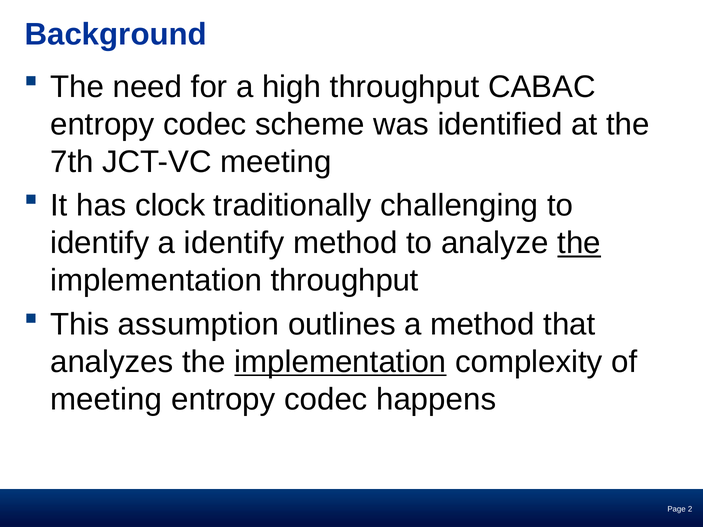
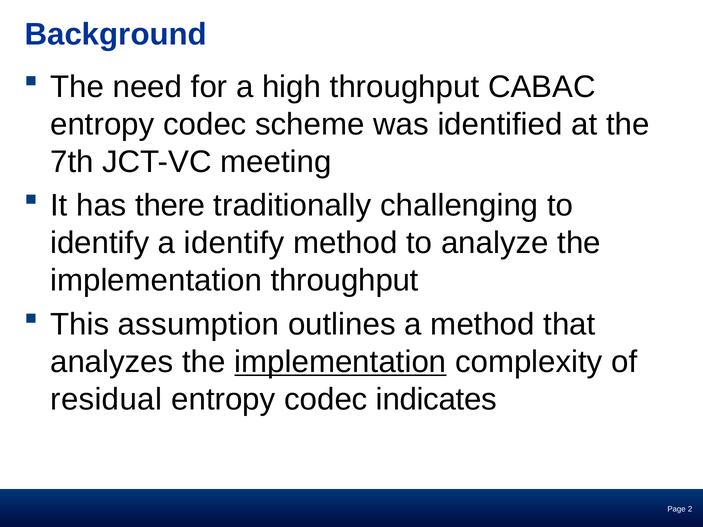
clock: clock -> there (170, 206)
the underline: present -> none (579, 243)
meeting: meeting -> residual (106, 400)
happens: happens -> indicates (436, 400)
